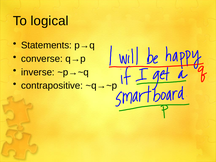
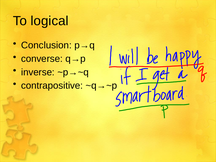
Statements: Statements -> Conclusion (46, 45)
